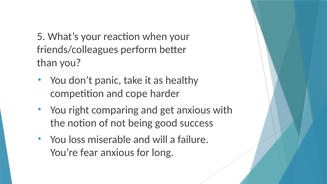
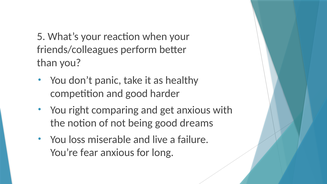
and cope: cope -> good (137, 93)
success: success -> dreams (196, 123)
will: will -> live (160, 139)
